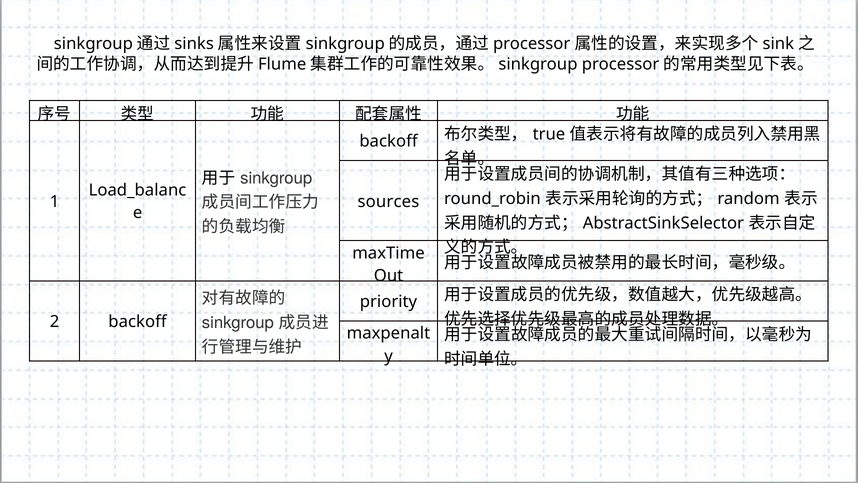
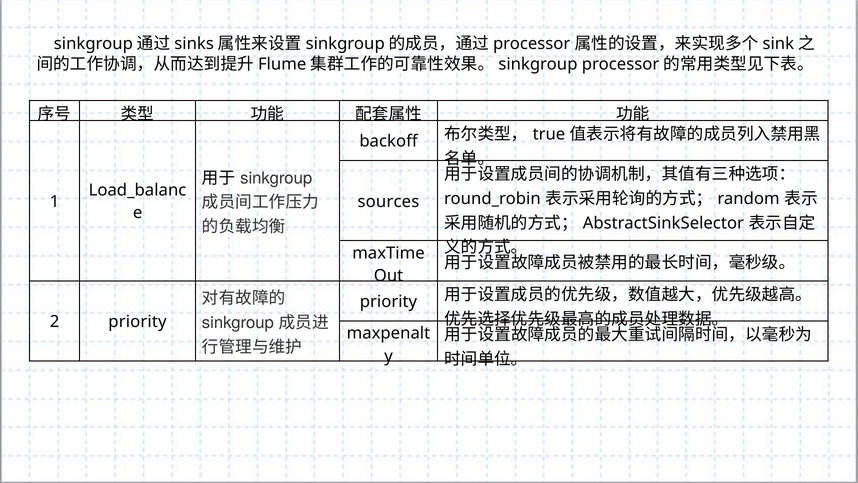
2 backoff: backoff -> priority (137, 322)
